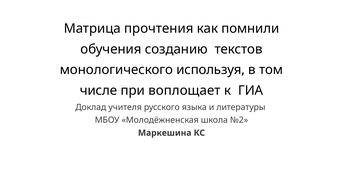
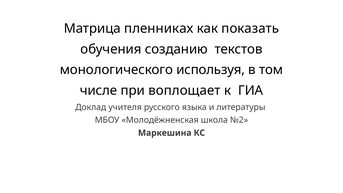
прочтения: прочтения -> пленниках (159, 29)
помнили: помнили -> показать (250, 29)
